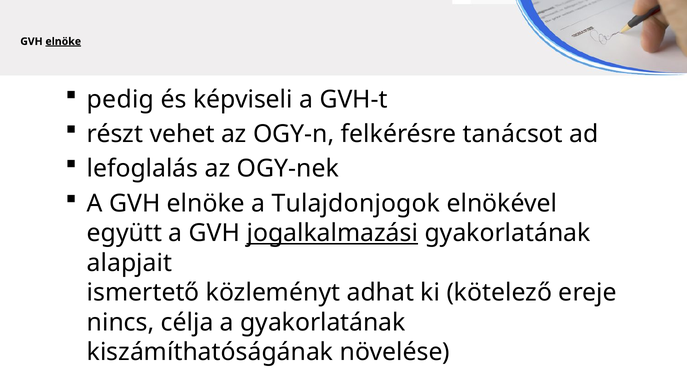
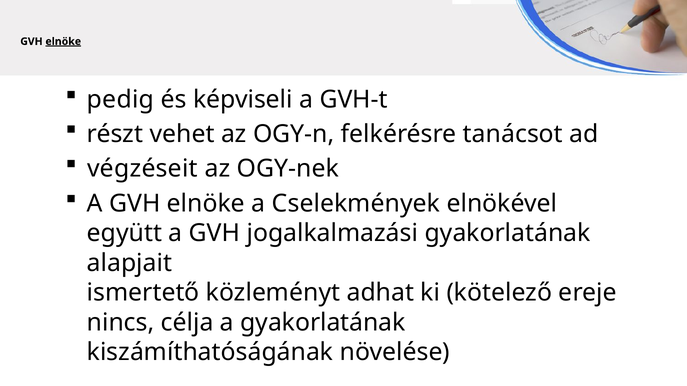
lefoglalás: lefoglalás -> végzéseit (142, 169)
Tulajdonjogok: Tulajdonjogok -> Cselekmények (356, 204)
jogalkalmazási underline: present -> none (332, 233)
